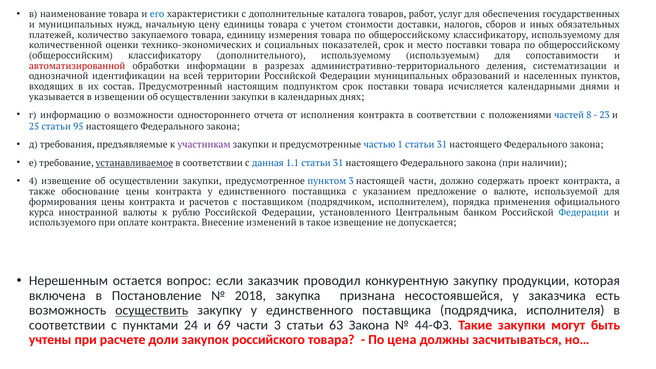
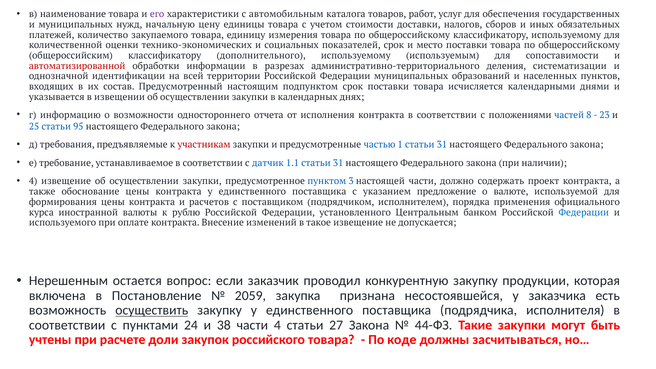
его colour: blue -> purple (157, 14)
дополнительные: дополнительные -> автомобильным (286, 14)
участникам colour: purple -> red (204, 145)
устанавливаемое underline: present -> none (134, 163)
данная: данная -> датчик (268, 163)
2018: 2018 -> 2059 (250, 296)
69: 69 -> 38 (224, 325)
части 3: 3 -> 4 (277, 325)
63: 63 -> 27 (336, 325)
цена: цена -> коде (402, 340)
